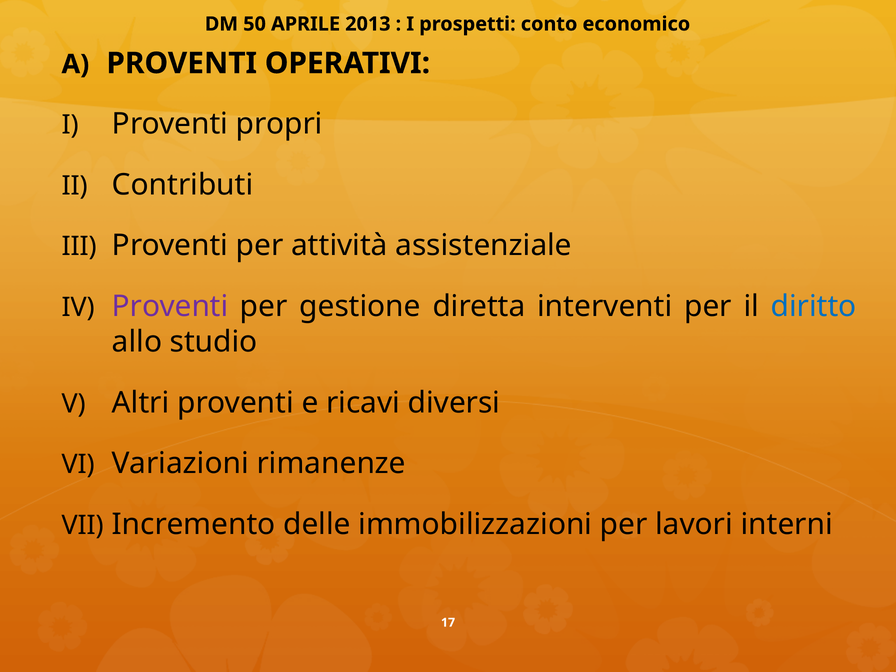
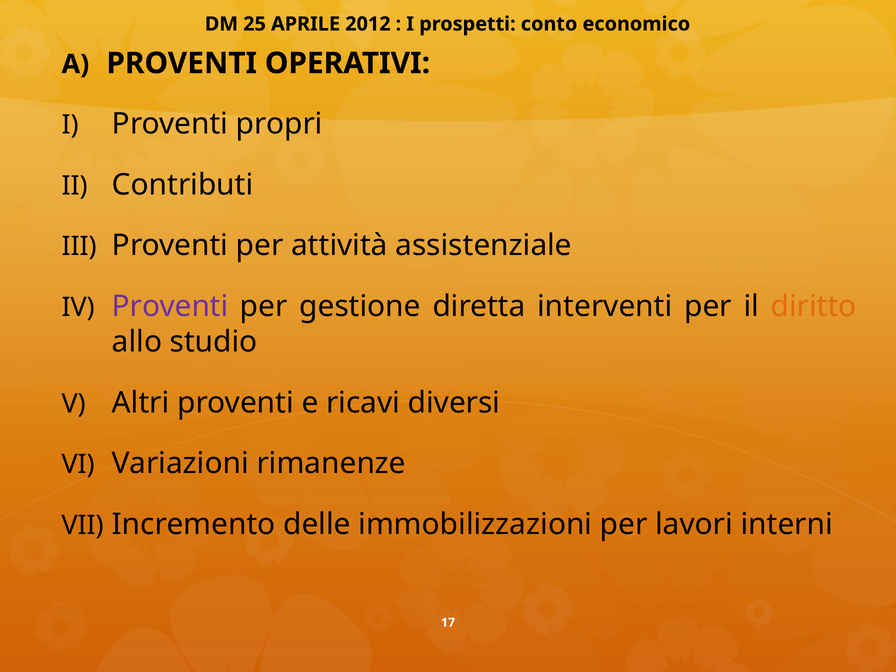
50: 50 -> 25 (255, 24)
2013: 2013 -> 2012 (368, 24)
diritto colour: blue -> orange (814, 306)
